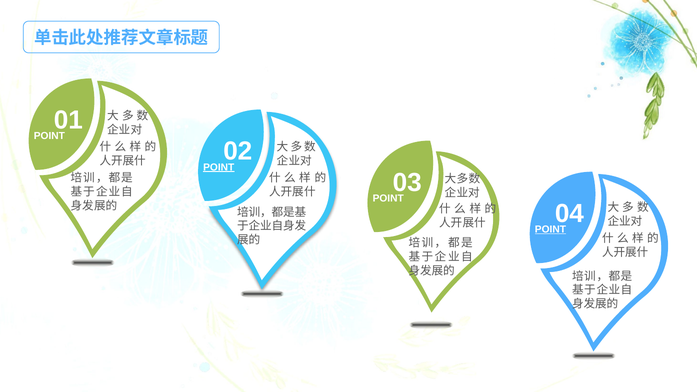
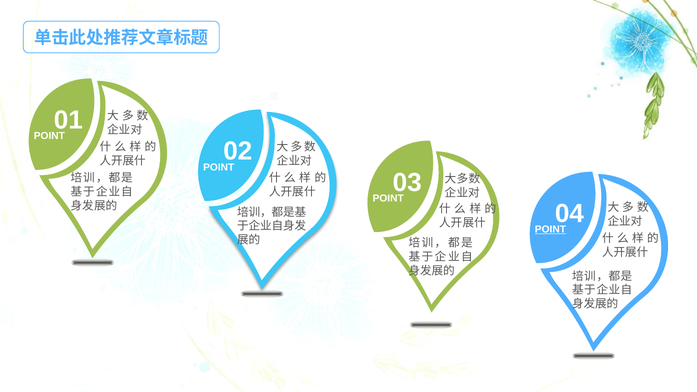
POINT underline: present -> none (219, 167)
